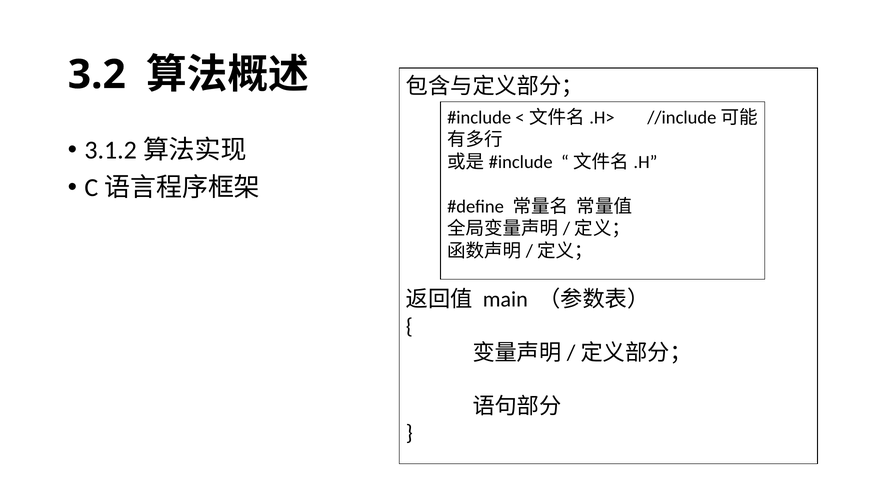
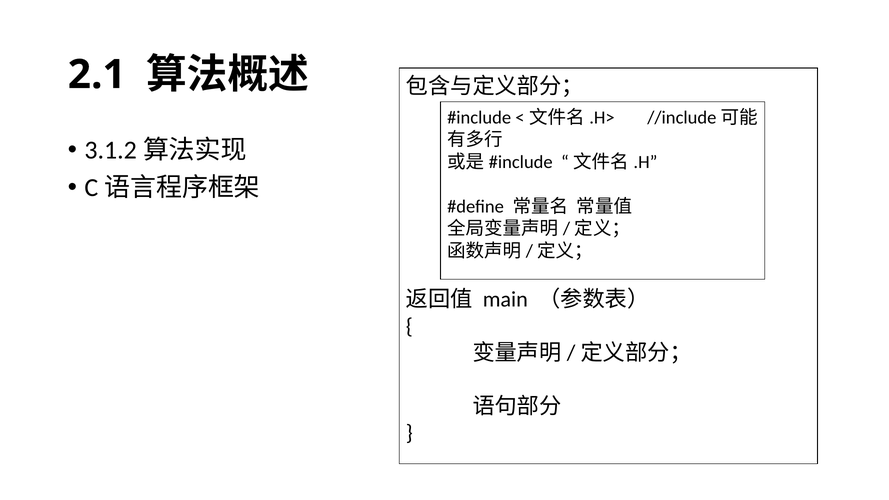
3.2: 3.2 -> 2.1 (97, 75)
